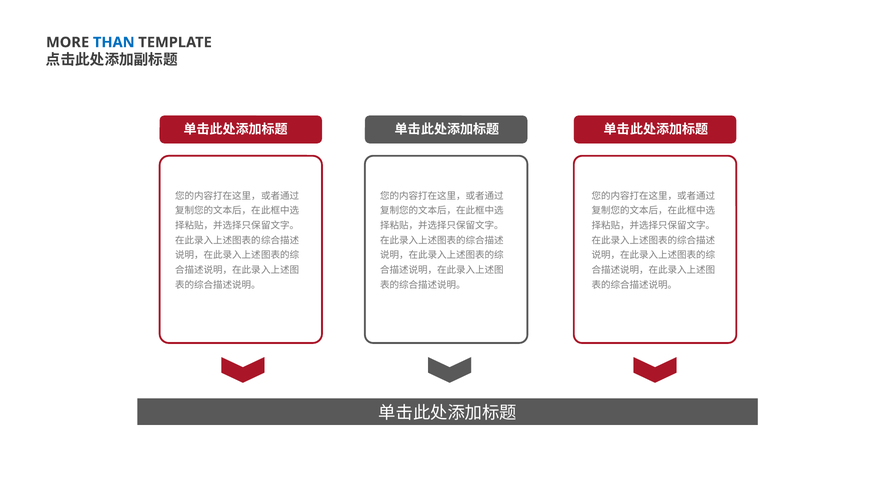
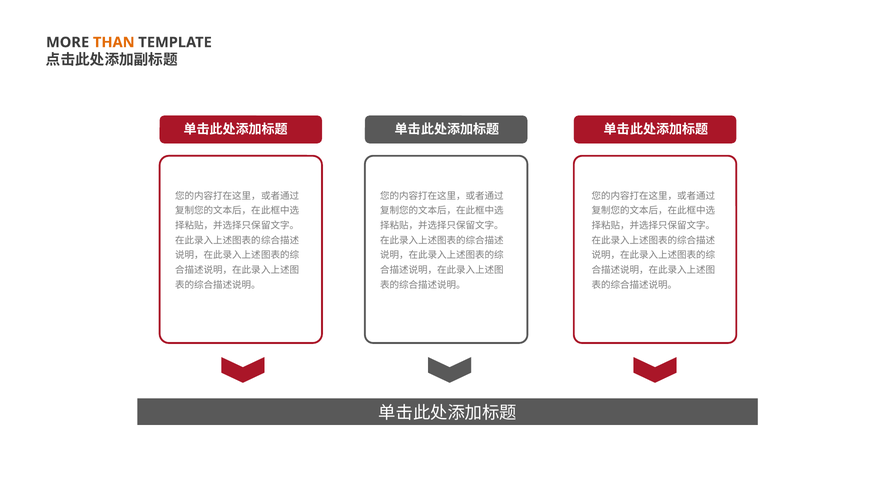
THAN colour: blue -> orange (114, 42)
